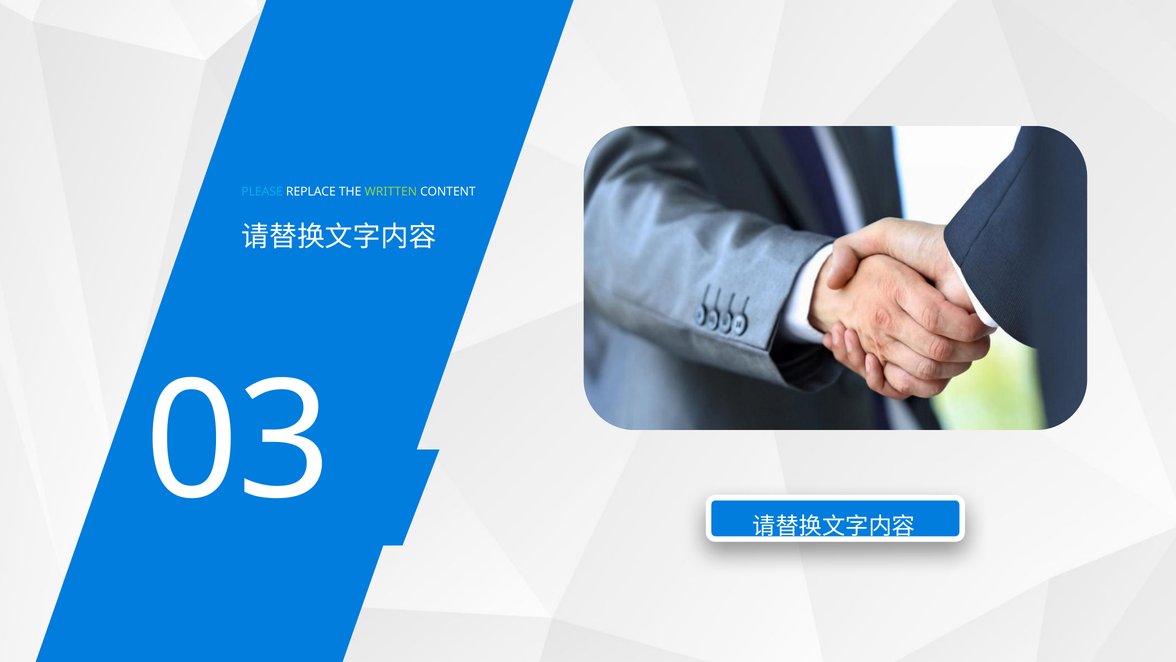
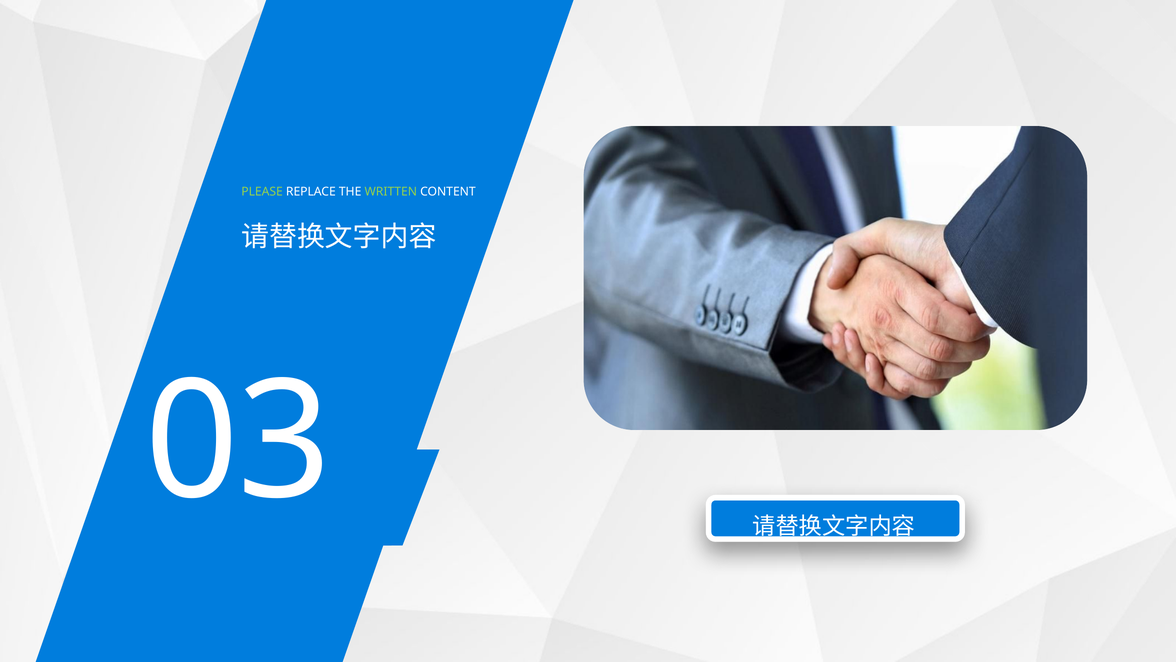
PLEASE colour: light blue -> light green (262, 192)
